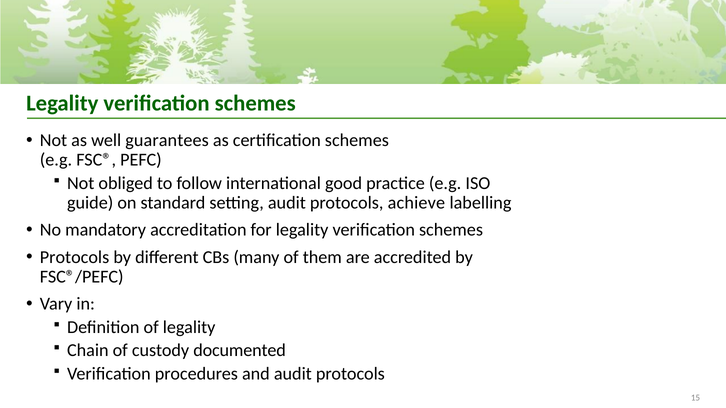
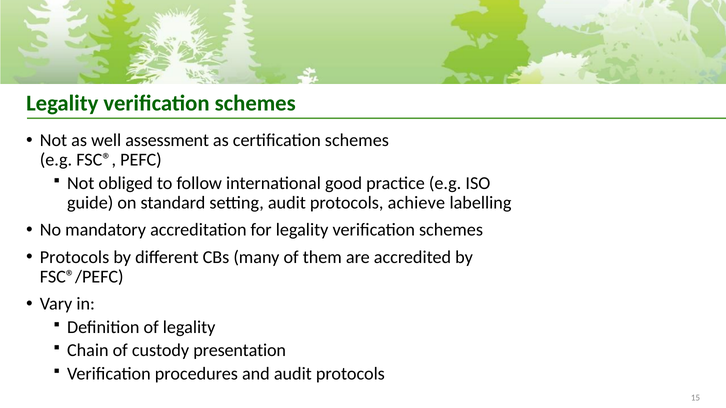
guarantees: guarantees -> assessment (167, 140)
documented: documented -> presentation (240, 351)
